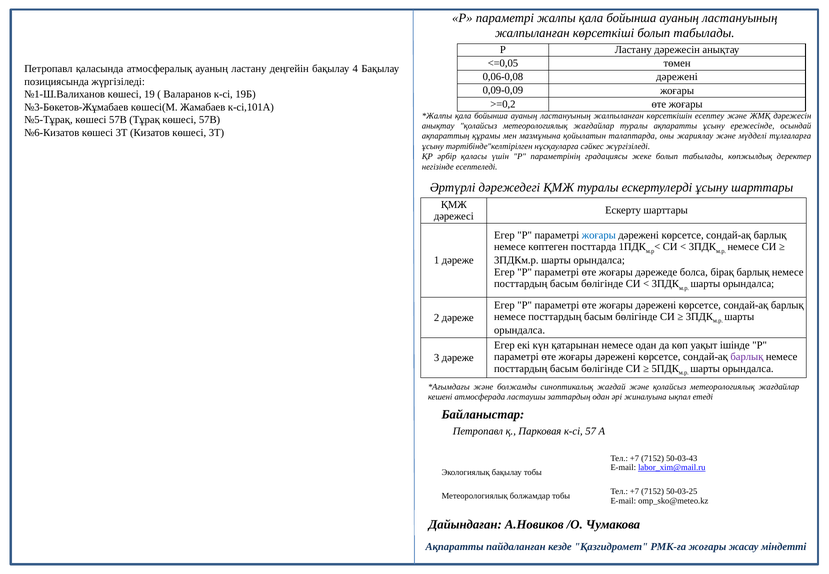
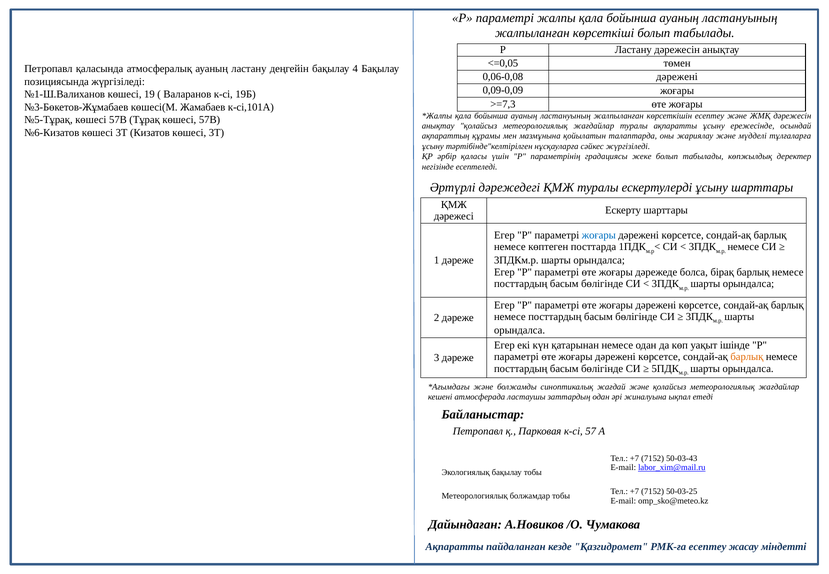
>=0,2: >=0,2 -> >=7,3 (503, 104)
барлық colour: purple -> orange (747, 357)
РМК-ға жоғары: жоғары -> есептеу (708, 547)
